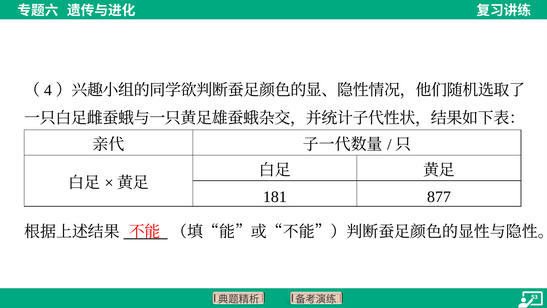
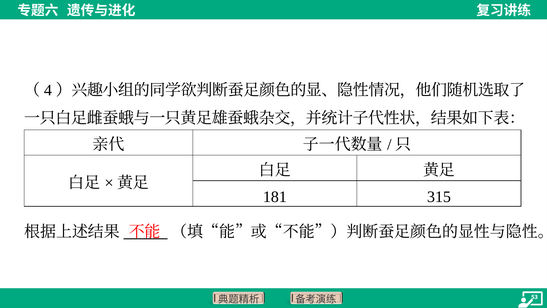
877: 877 -> 315 (439, 197)
